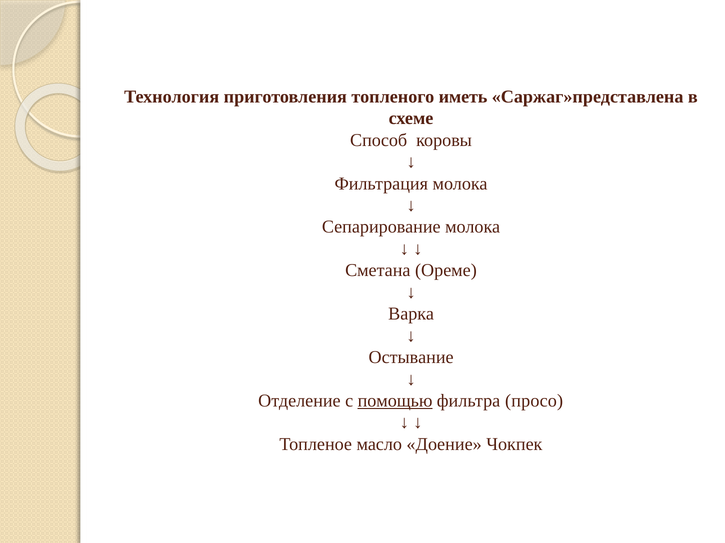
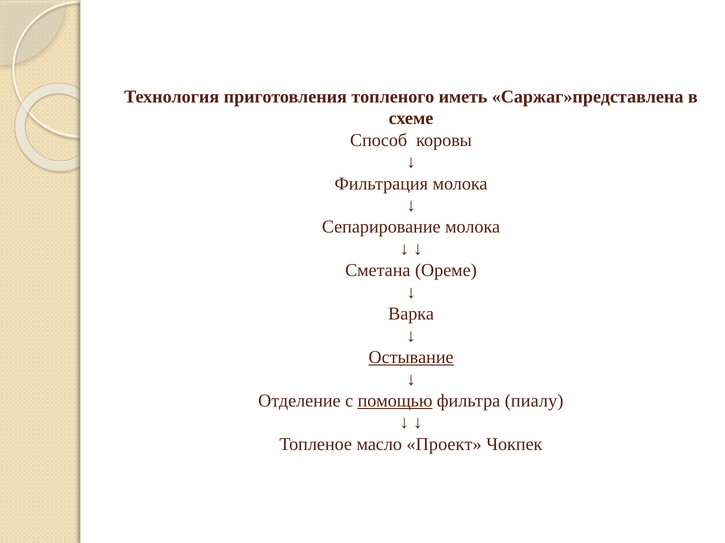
Остывание underline: none -> present (411, 358)
просо: просо -> пиалу (534, 401)
Доение: Доение -> Проект (444, 445)
